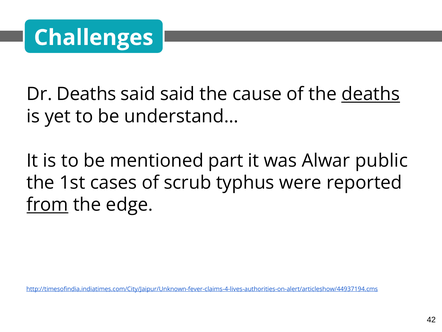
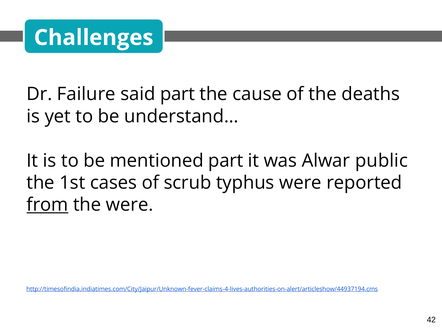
Dr Deaths: Deaths -> Failure (86, 94)
said said: said -> part (178, 94)
deaths underline: present -> none (371, 94)
the edge: edge -> were (130, 205)
